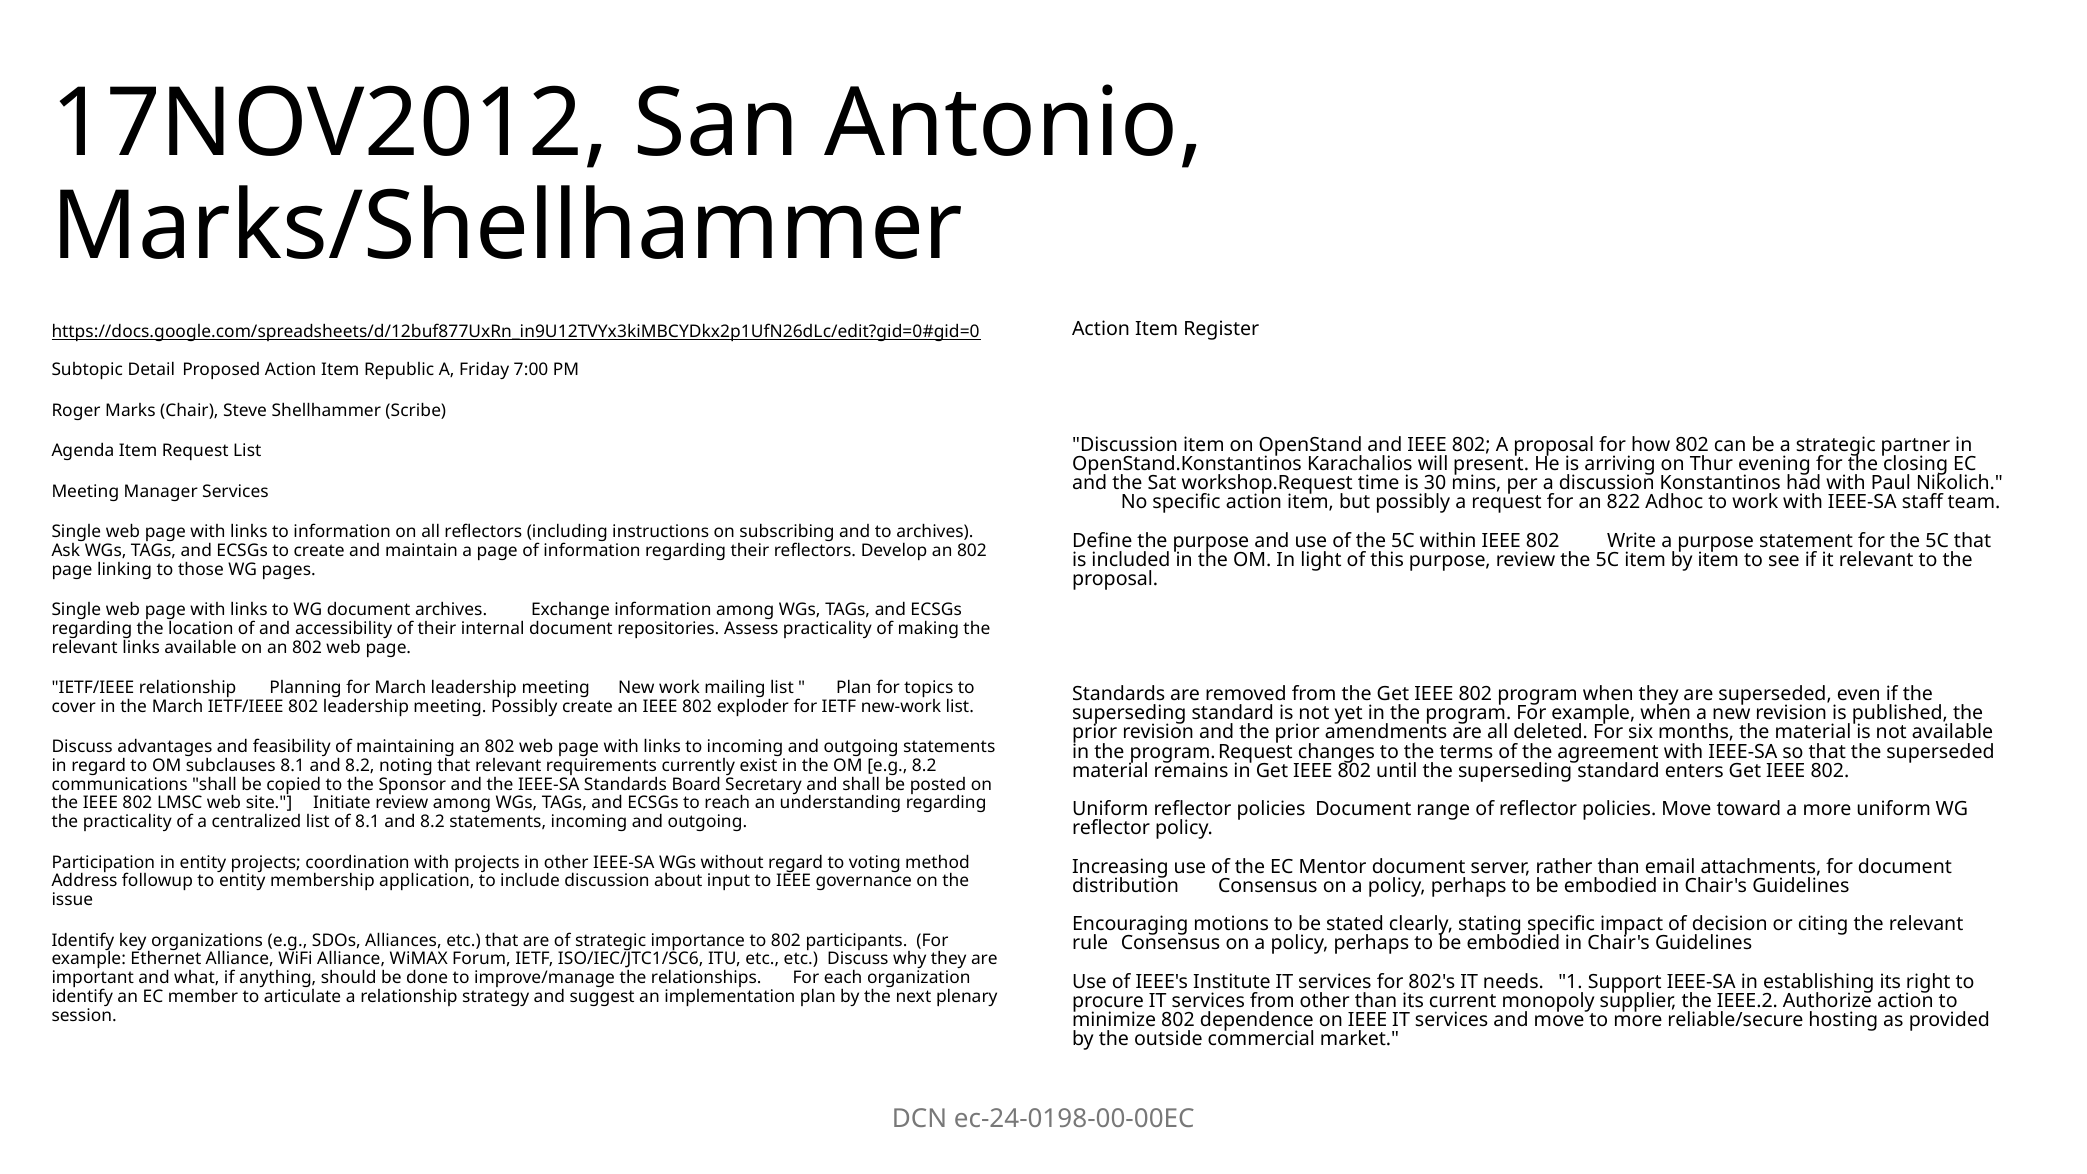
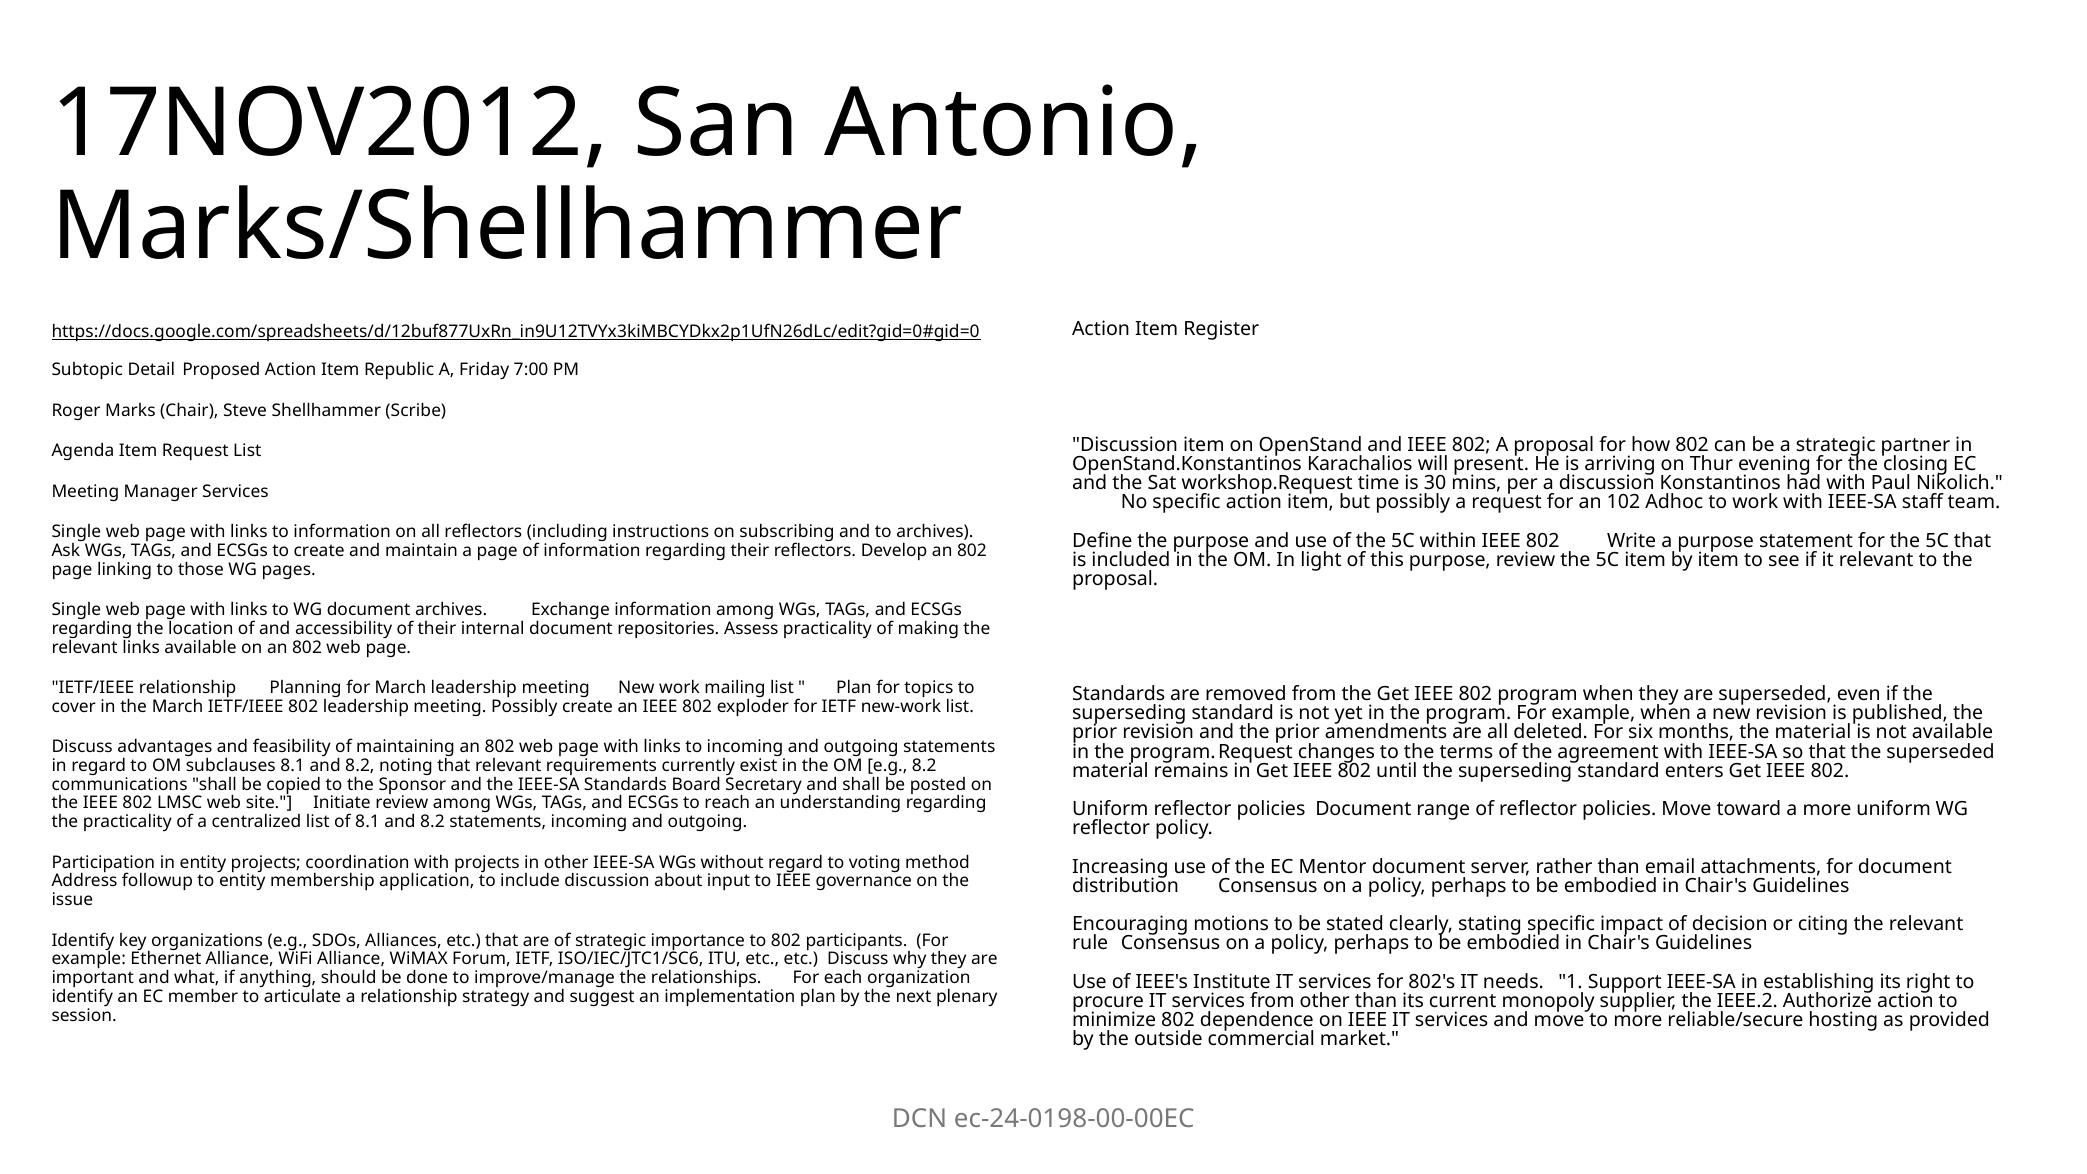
822: 822 -> 102 (1624, 502)
